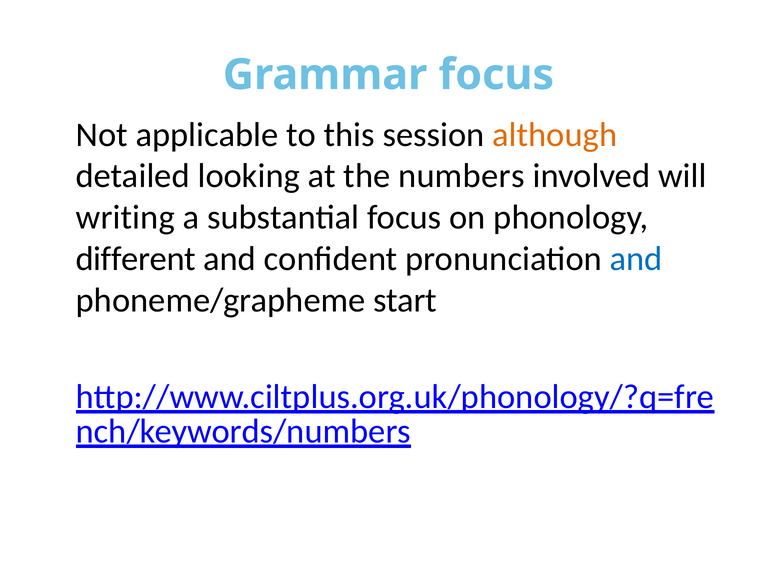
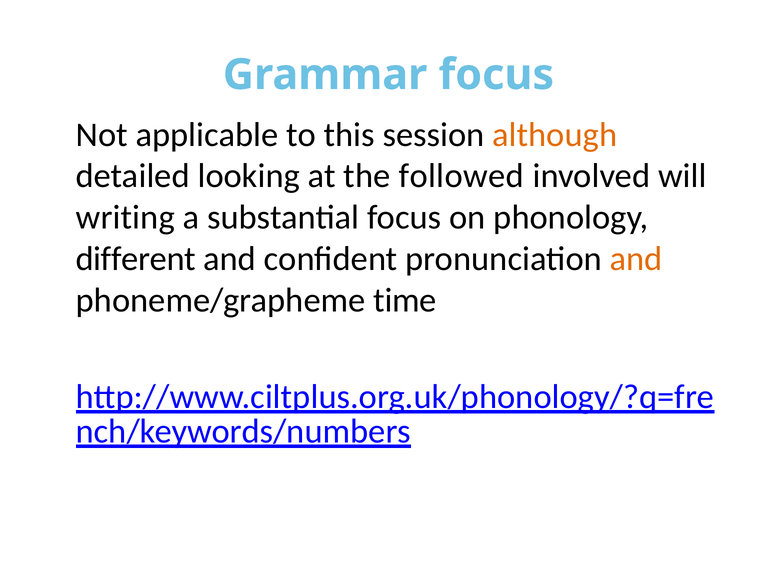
numbers: numbers -> followed (461, 176)
and colour: blue -> orange (636, 259)
start: start -> time (405, 301)
